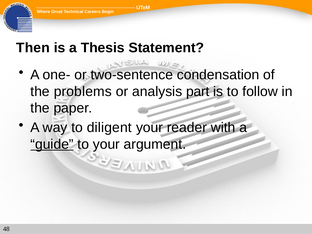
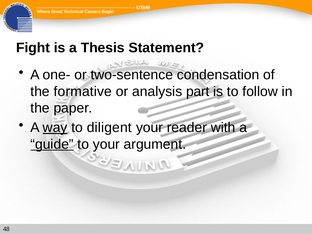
Then: Then -> Fight (33, 48)
problems: problems -> formative (83, 91)
way underline: none -> present (55, 128)
